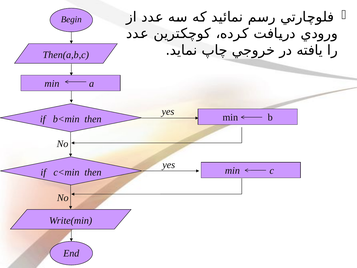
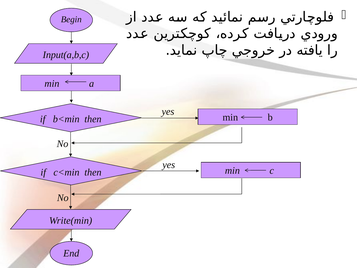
Then(a,b,c: Then(a,b,c -> Input(a,b,c (66, 55)
